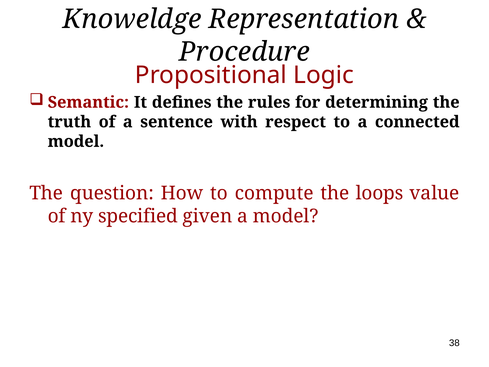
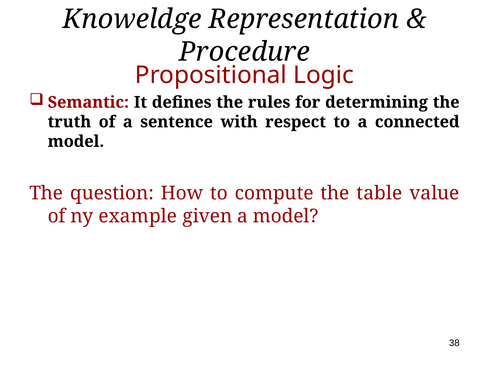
loops: loops -> table (379, 193)
specified: specified -> example (138, 216)
